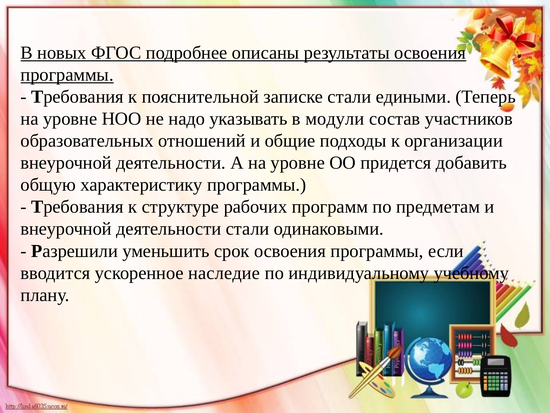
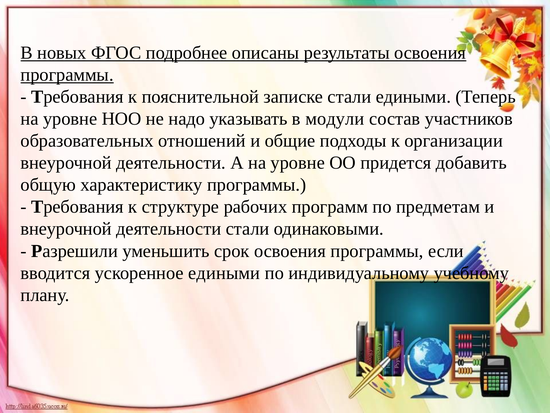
ускоренное наследие: наследие -> едиными (224, 273)
